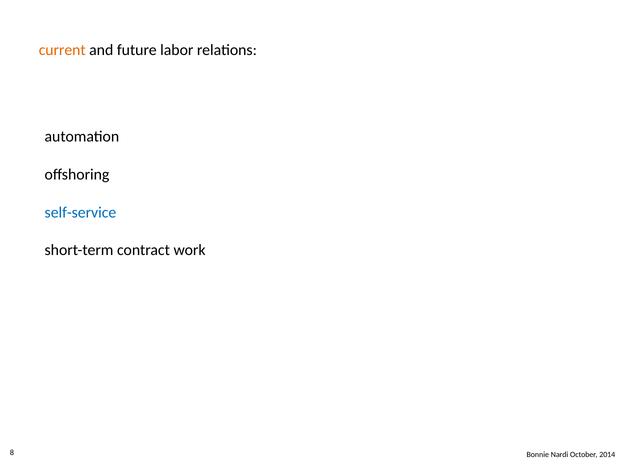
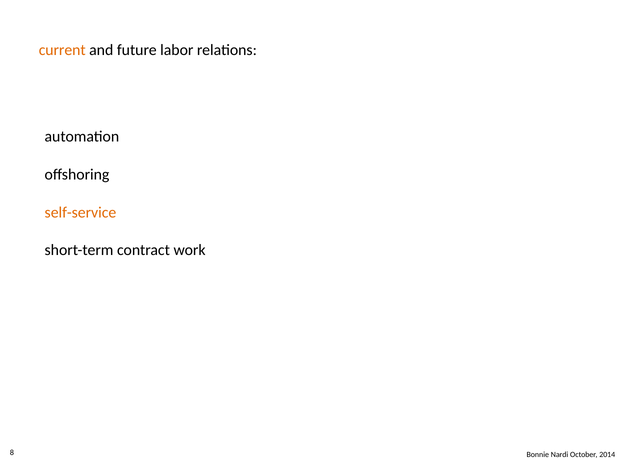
self-service colour: blue -> orange (80, 212)
